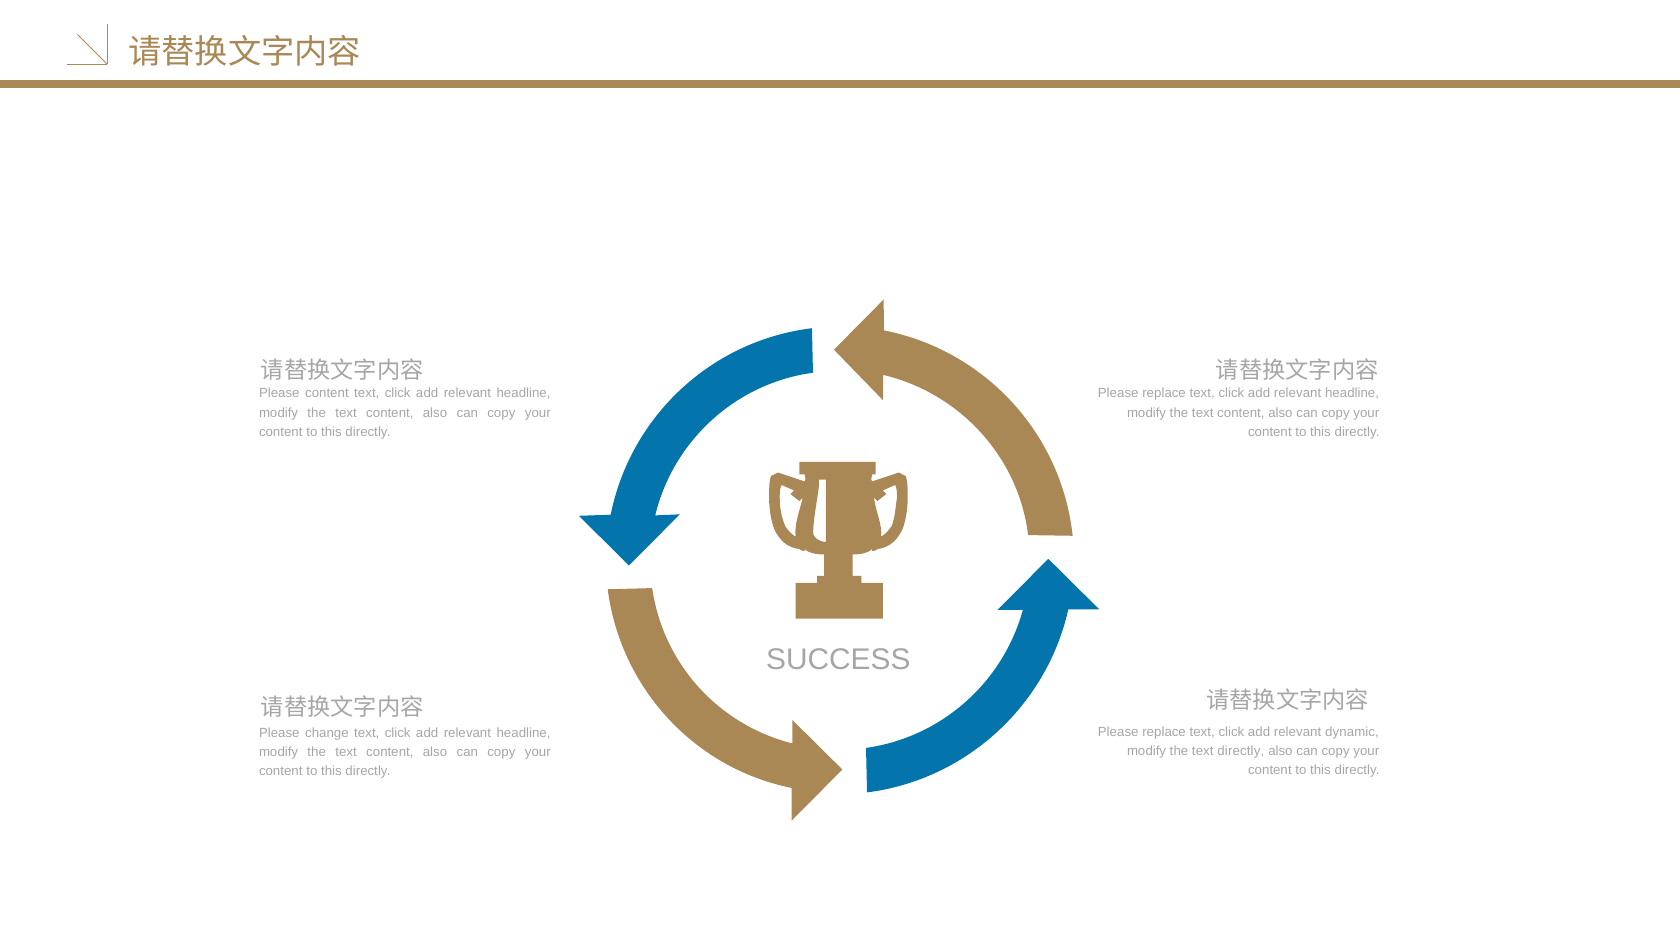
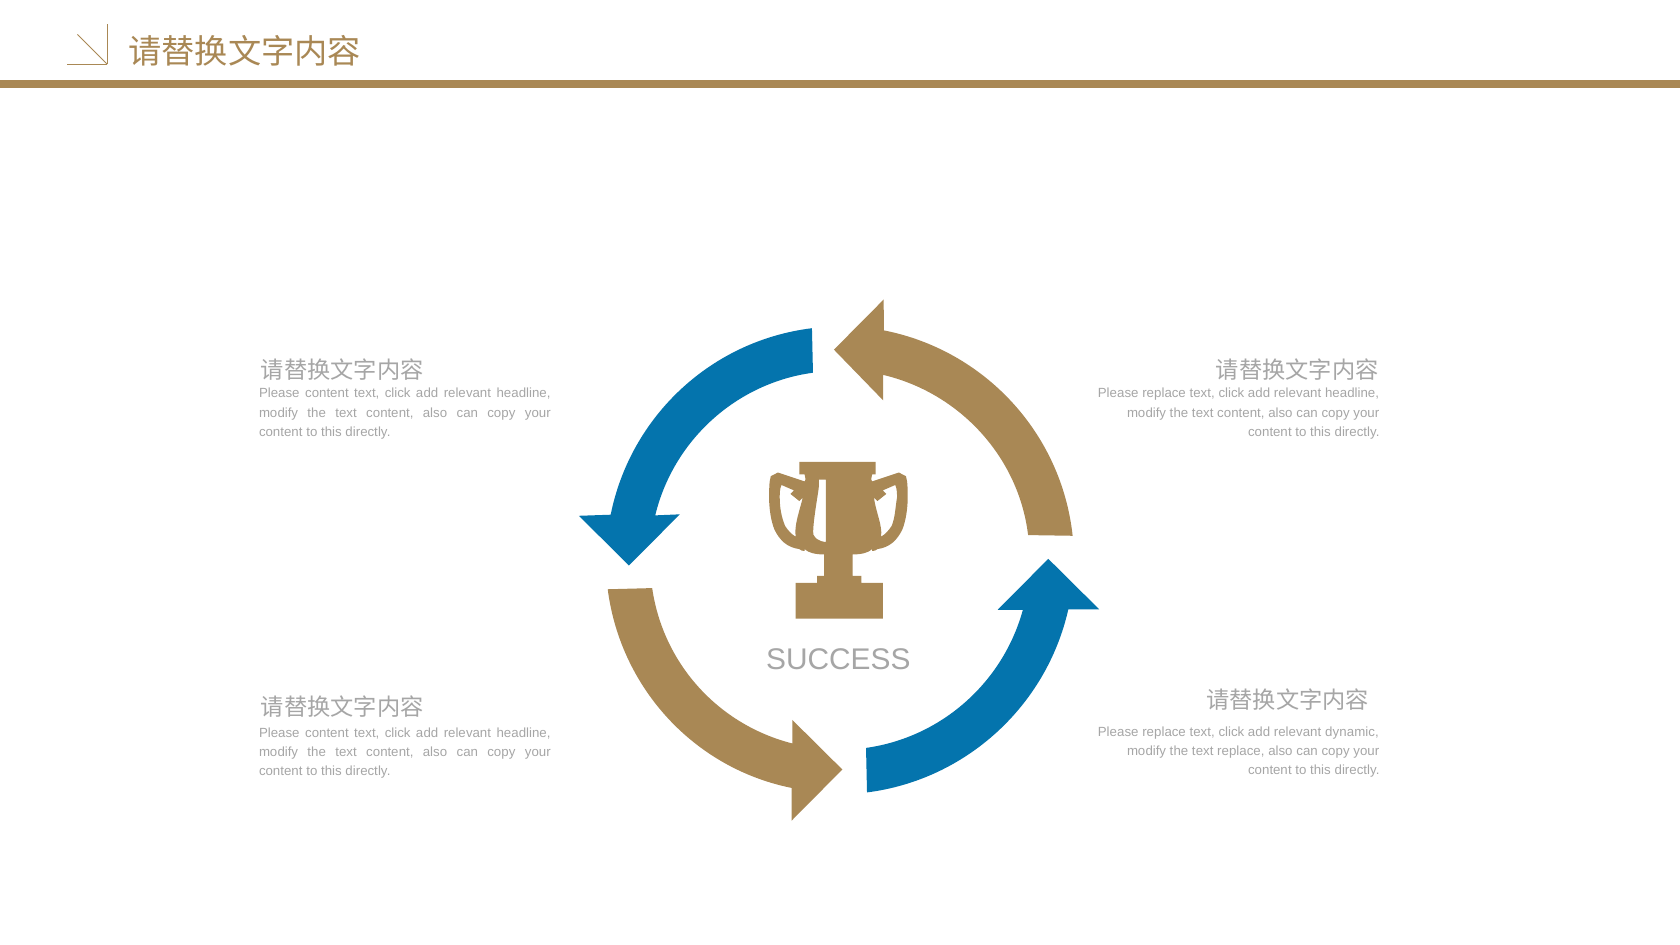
change: change -> content (327, 733)
text directly: directly -> replace (1241, 751)
